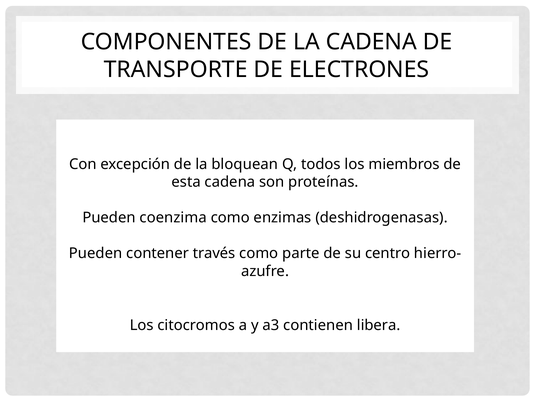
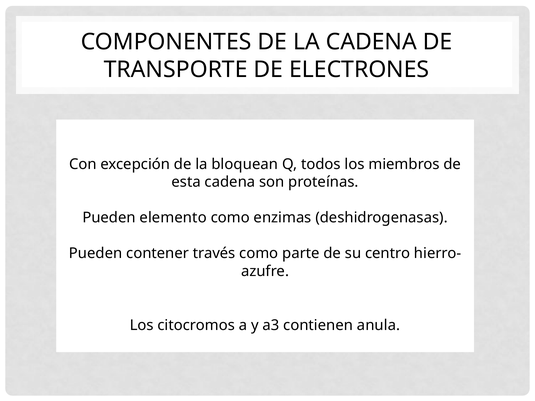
coenzima: coenzima -> elemento (173, 218)
libera: libera -> anula (379, 325)
